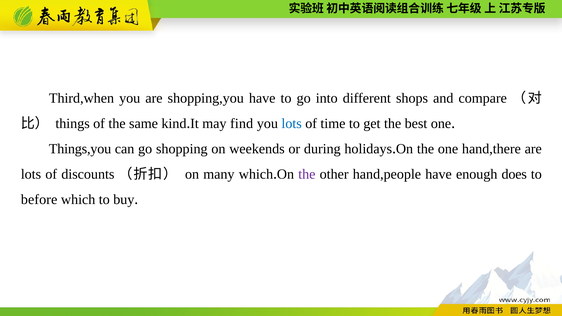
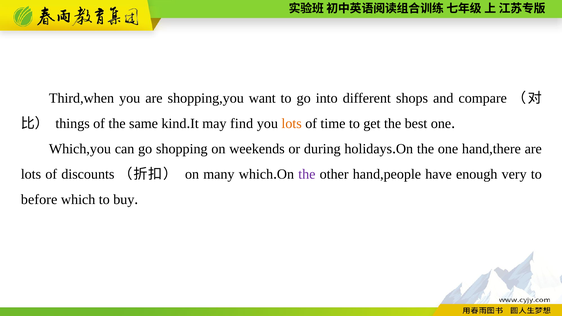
shopping,you have: have -> want (262, 98)
lots colour: blue -> orange (292, 124)
Things,you: Things,you -> Which,you (80, 149)
does: does -> very (514, 174)
